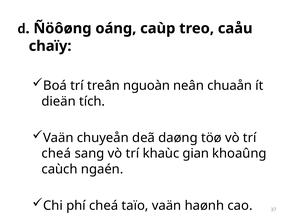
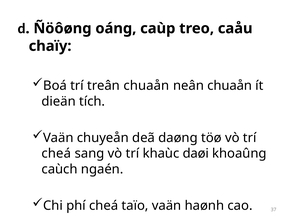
treân nguoàn: nguoàn -> chuaån (146, 86)
gian: gian -> daøi (196, 154)
